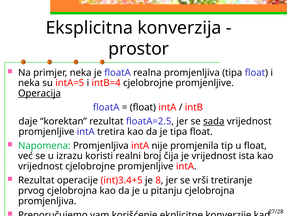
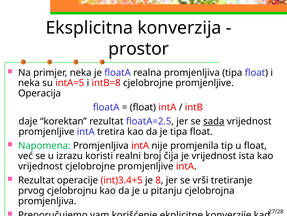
intB=4: intB=4 -> intB=8 (106, 83)
Operacija underline: present -> none (39, 93)
prvog cjelobrojna: cjelobrojna -> cjelobrojnu (72, 190)
